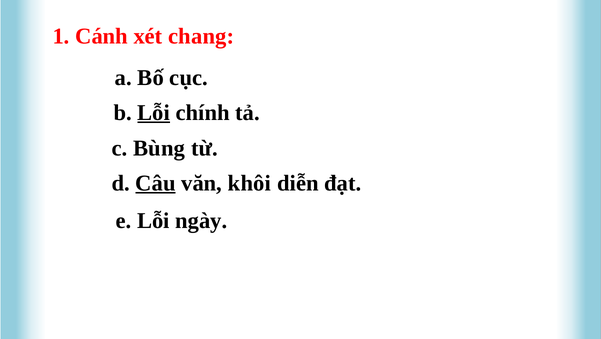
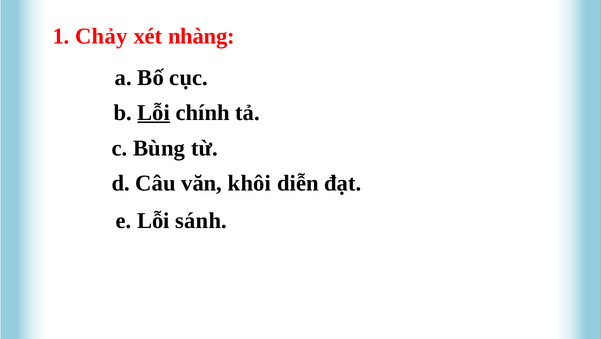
Cánh: Cánh -> Chảy (101, 36)
chang: chang -> nhàng (201, 36)
Câu underline: present -> none (156, 183)
ngày: ngày -> sánh (201, 221)
